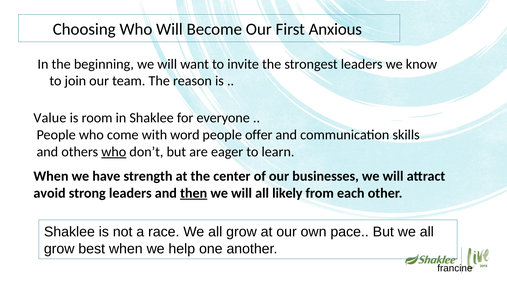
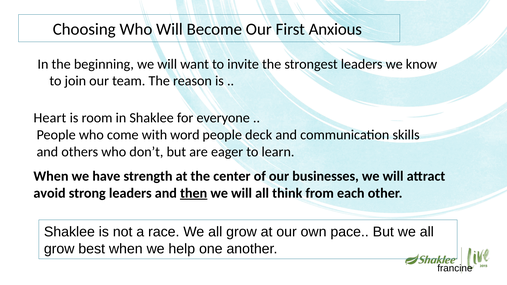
Value: Value -> Heart (50, 118)
offer: offer -> deck (259, 135)
who underline: present -> none (114, 152)
likely: likely -> think (287, 193)
